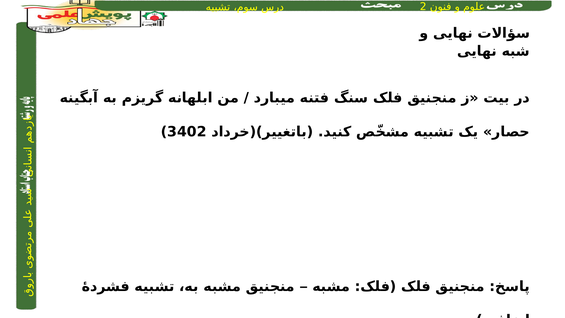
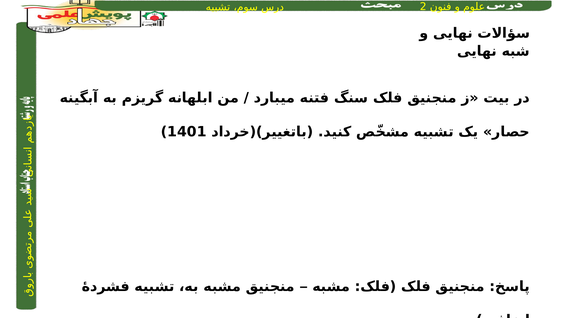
3402: 3402 -> 1401 (187, 132)
